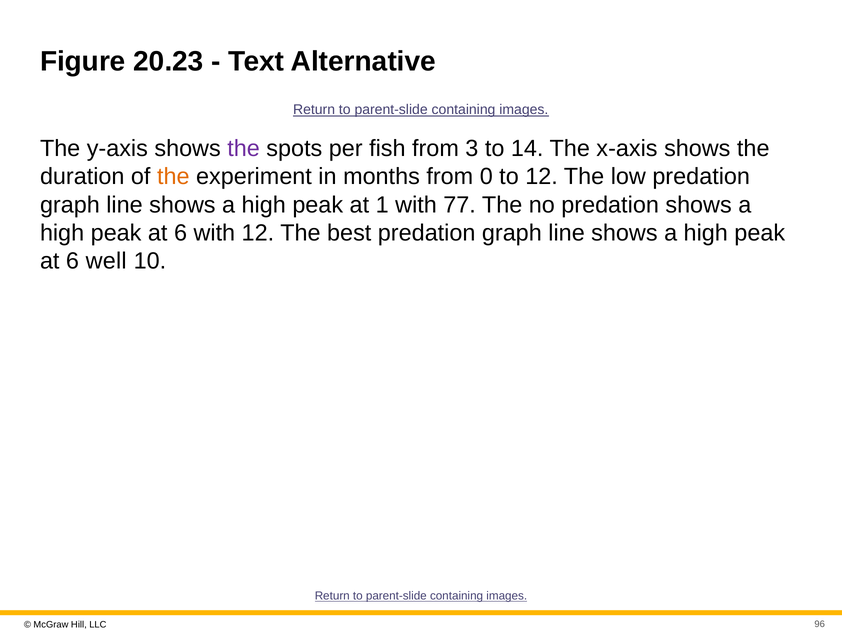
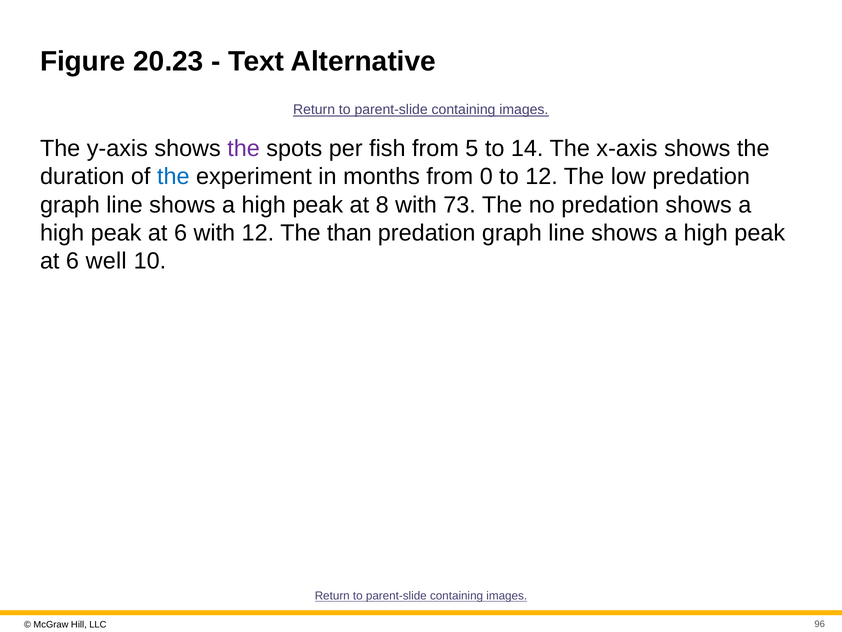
3: 3 -> 5 (472, 149)
the colour: orange -> blue (173, 177)
1: 1 -> 8 (382, 205)
77: 77 -> 73 (460, 205)
best: best -> than (349, 233)
